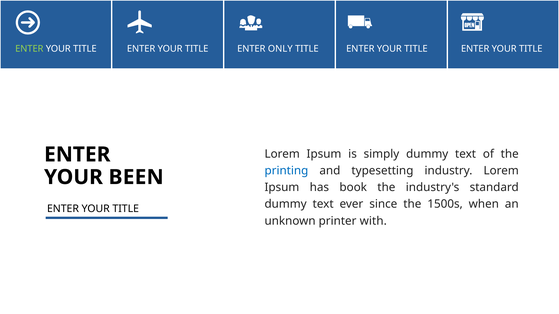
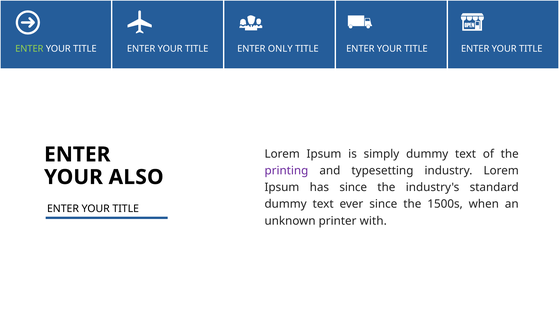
printing colour: blue -> purple (286, 171)
BEEN: BEEN -> ALSO (136, 177)
has book: book -> since (353, 188)
